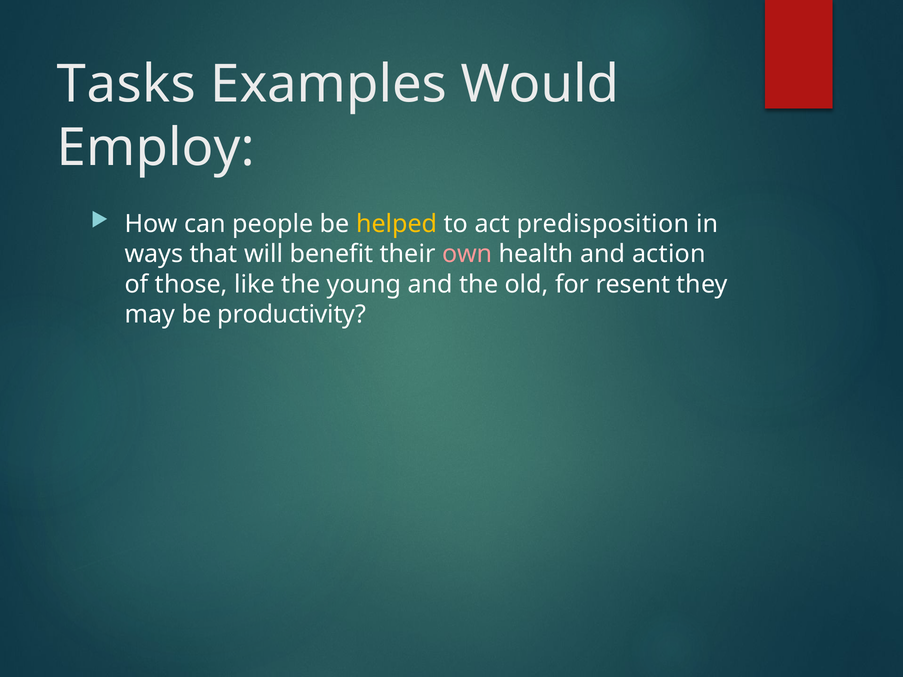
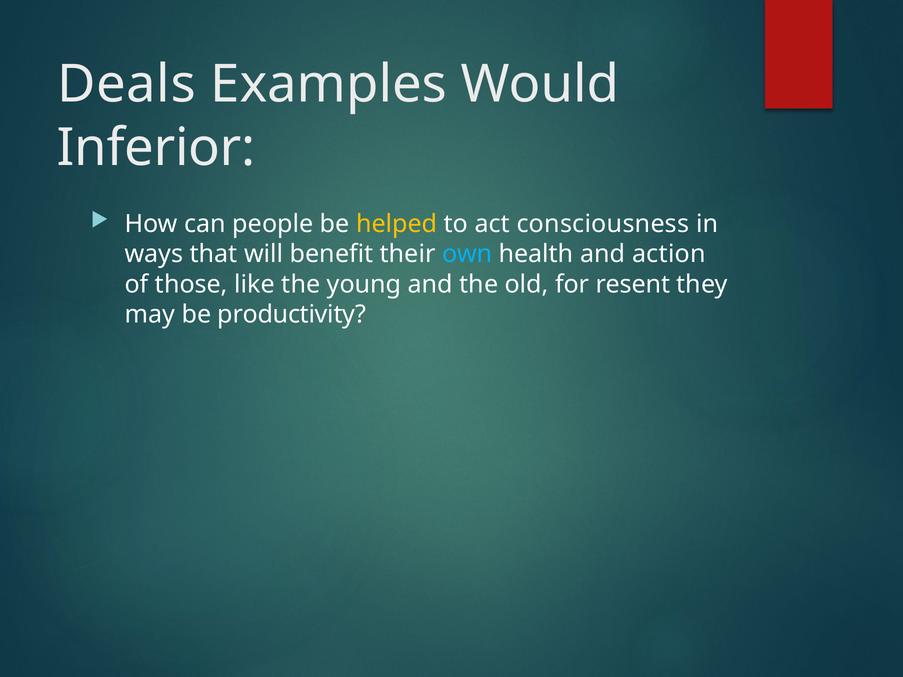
Tasks: Tasks -> Deals (126, 85)
Employ: Employ -> Inferior (156, 148)
predisposition: predisposition -> consciousness (603, 224)
own colour: pink -> light blue (467, 254)
